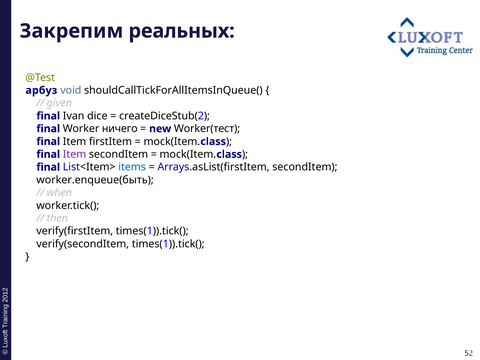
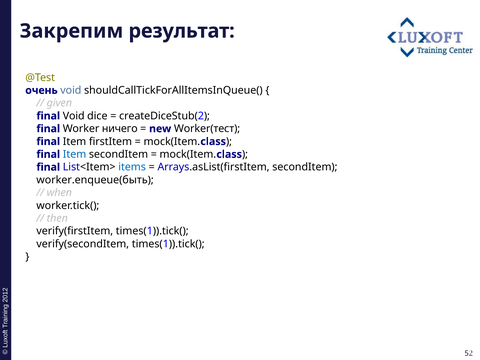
реальных: реальных -> результат (182, 31)
арбуз: арбуз -> очень (41, 90)
final Ivan: Ivan -> Void (74, 116)
Item colour: purple -> blue (75, 154)
